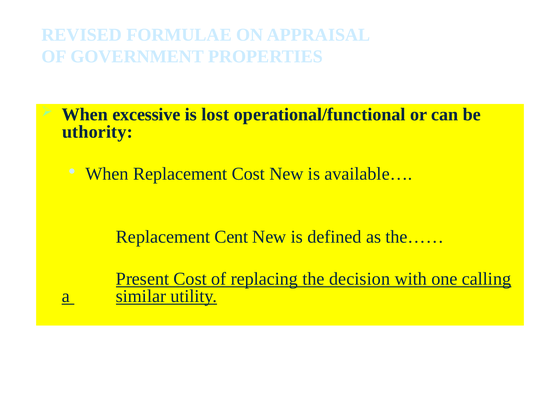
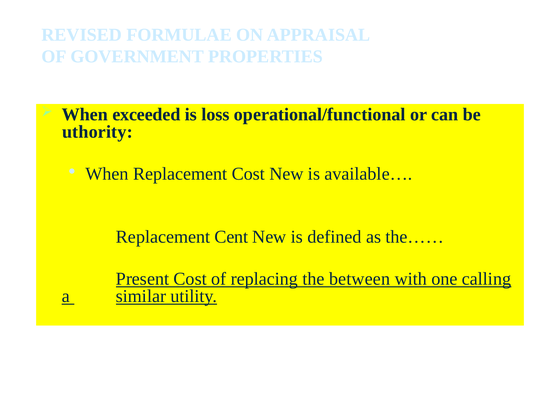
excessive: excessive -> exceeded (146, 114)
lost: lost -> loss (215, 114)
decision: decision -> between (360, 278)
